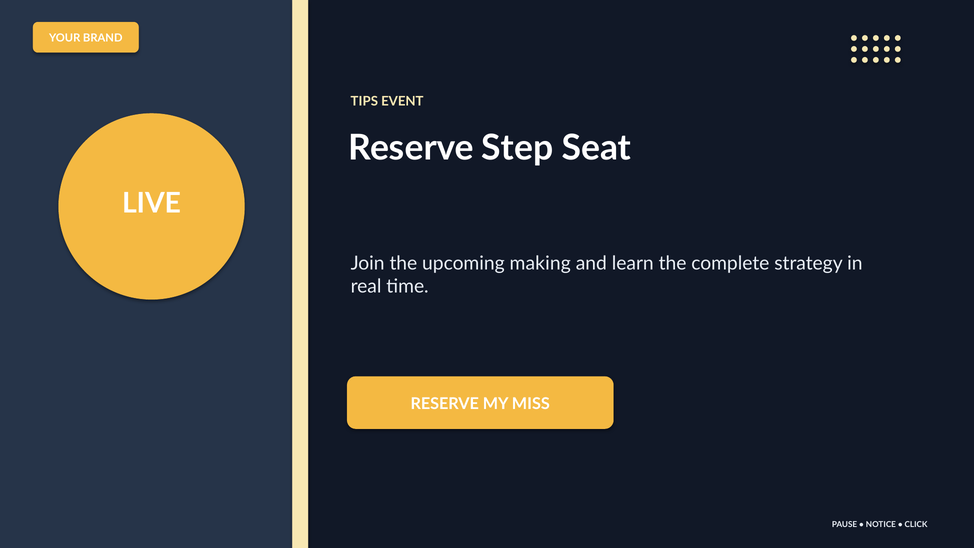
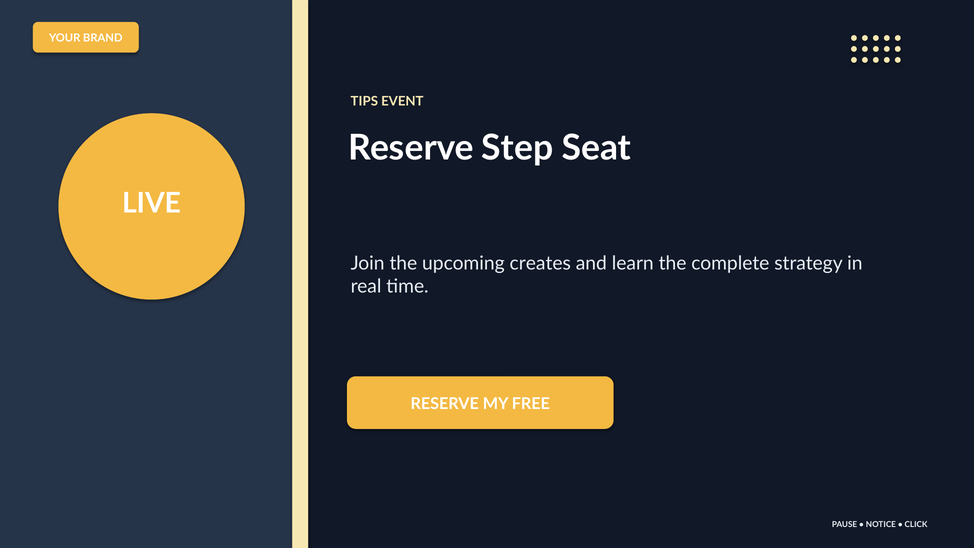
making: making -> creates (540, 263)
MISS: MISS -> FREE (531, 404)
